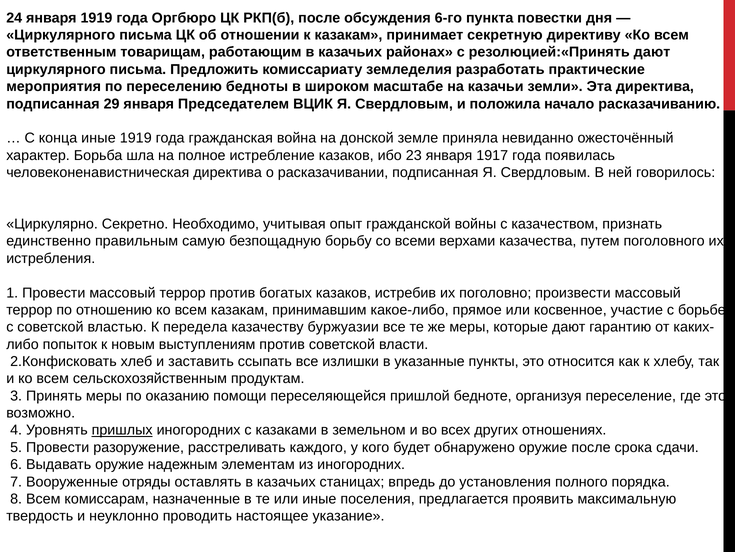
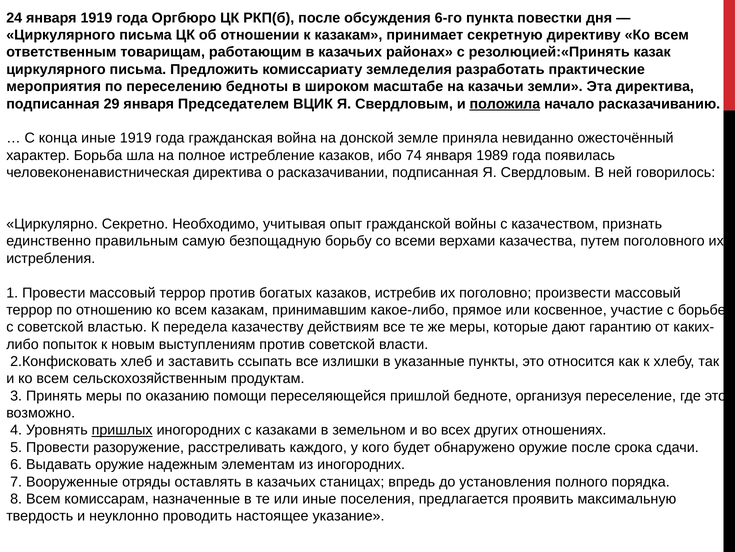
резолюцией:«Принять дают: дают -> казак (652, 52)
положила underline: none -> present (505, 104)
23: 23 -> 74 (414, 155)
1917: 1917 -> 1989 (492, 155)
буржуазии: буржуазии -> действиям (343, 327)
